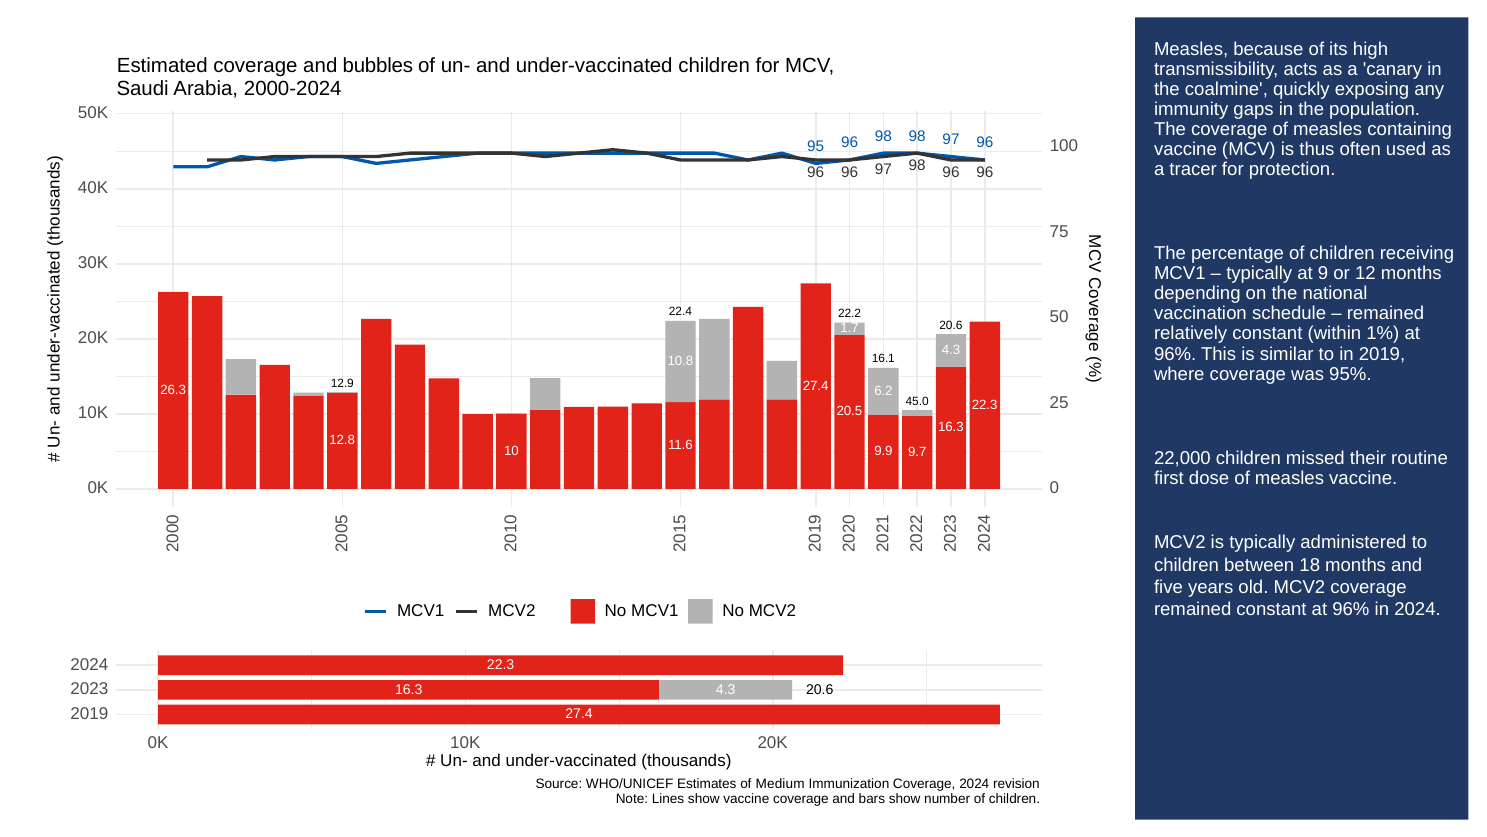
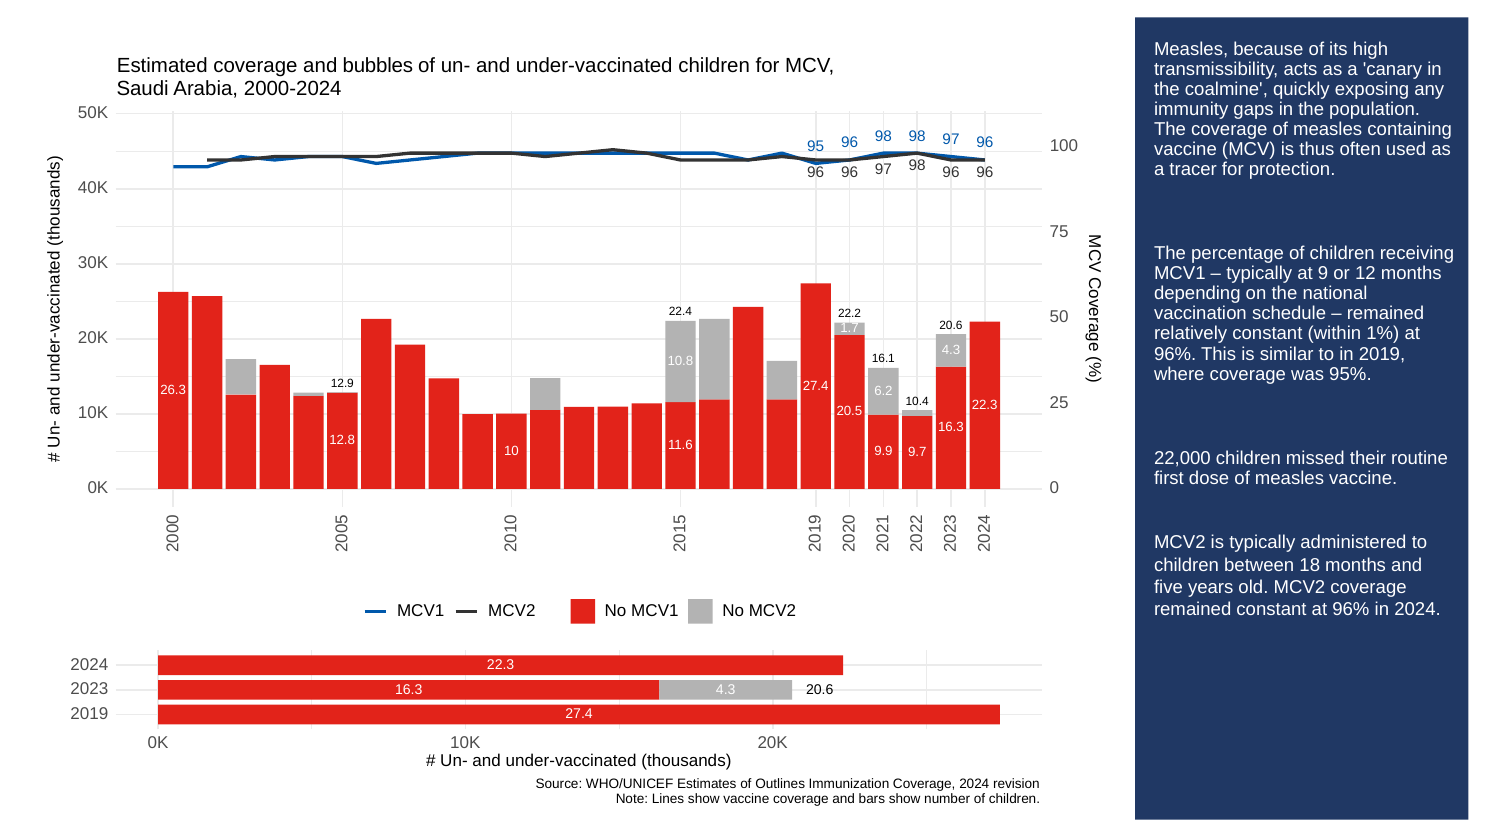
45.0: 45.0 -> 10.4 (917, 401)
Medium: Medium -> Outlines (780, 784)
